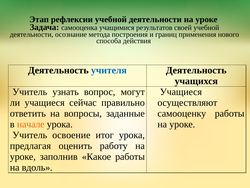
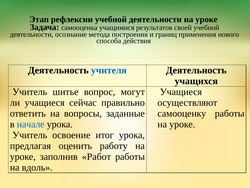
узнать: узнать -> шитье (66, 92)
начале colour: orange -> blue (31, 124)
Какое: Какое -> Работ (96, 156)
